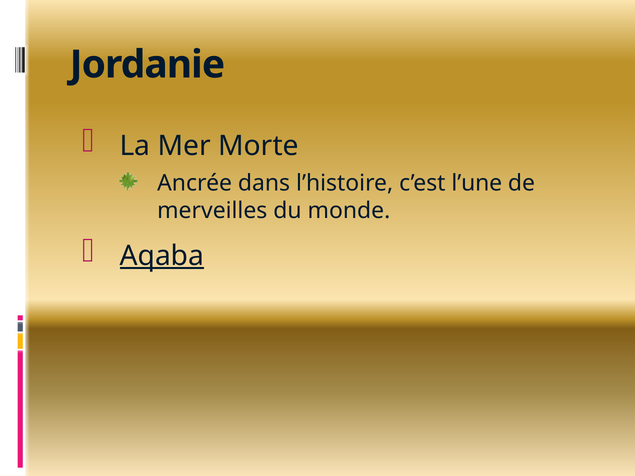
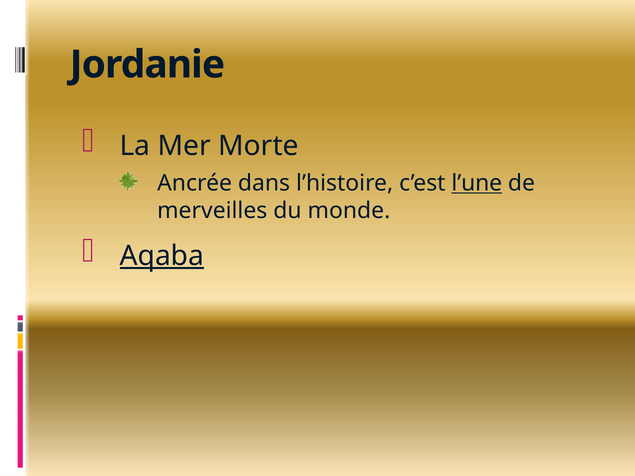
l’une underline: none -> present (477, 183)
